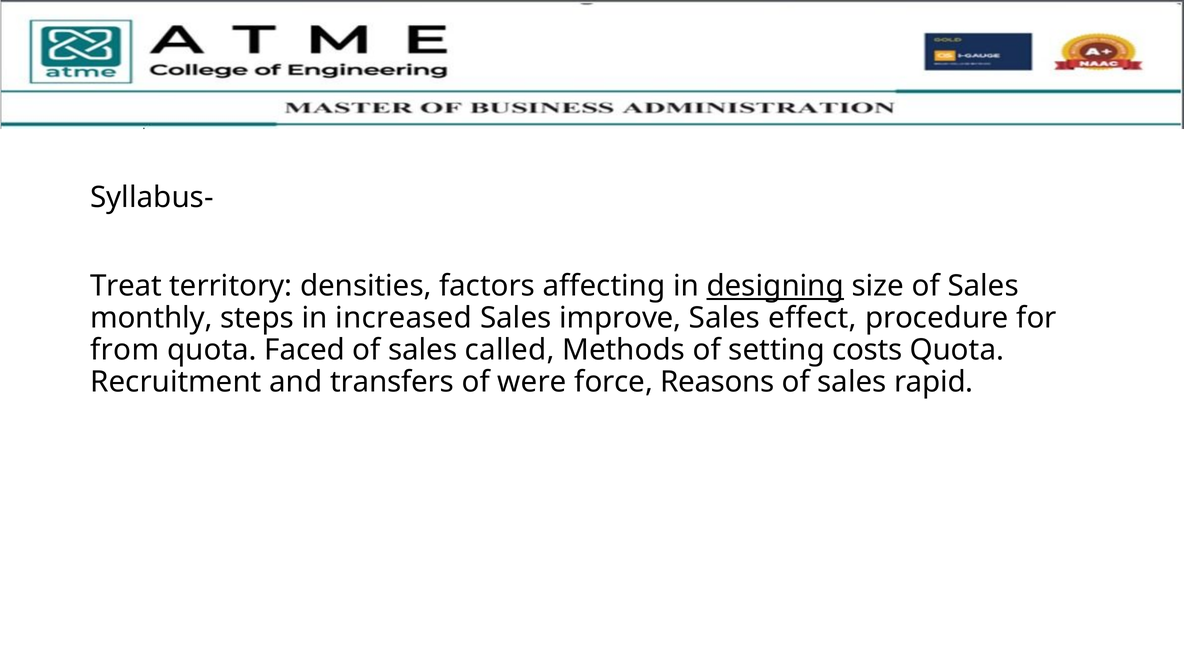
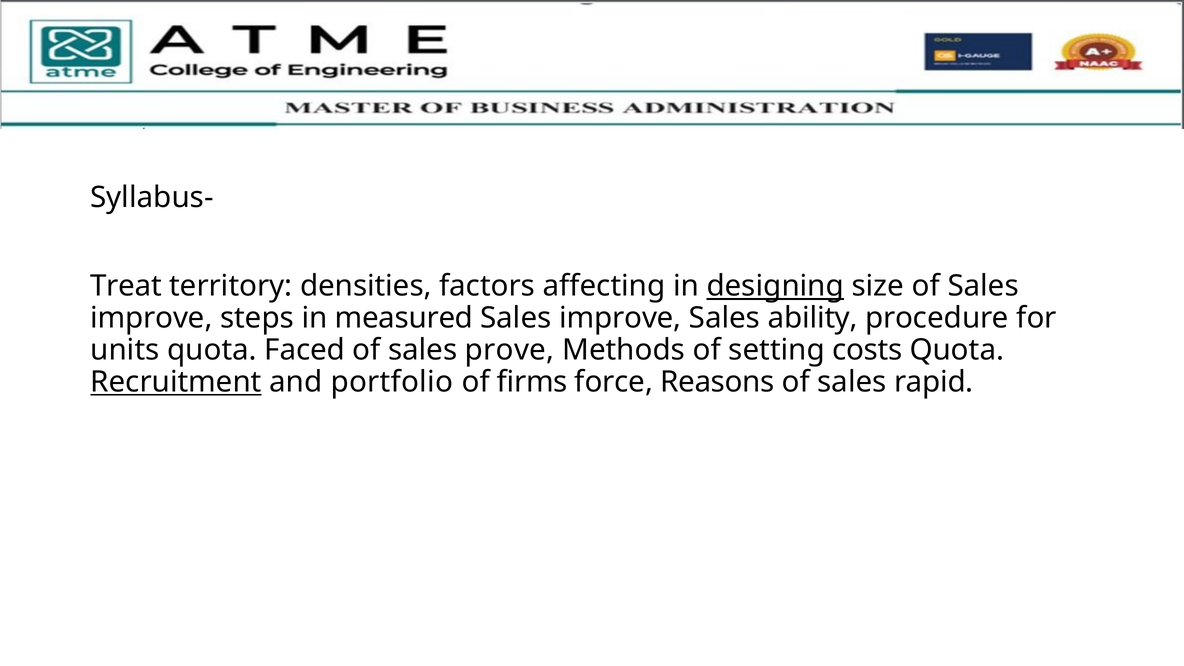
monthly: monthly -> improve (151, 318)
increased: increased -> measured (404, 318)
effect: effect -> ability (813, 318)
from: from -> units (125, 350)
called: called -> prove (510, 350)
Recruitment underline: none -> present (176, 382)
transfers: transfers -> portfolio (392, 382)
were: were -> firms (532, 382)
